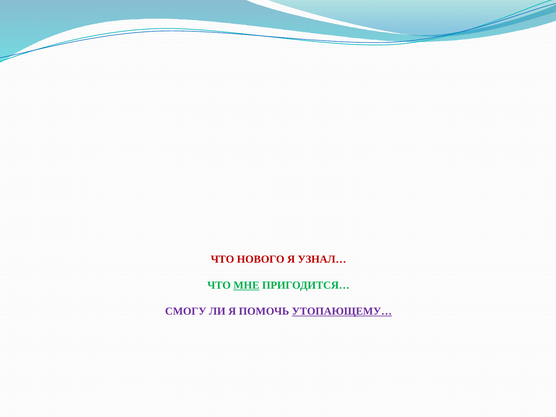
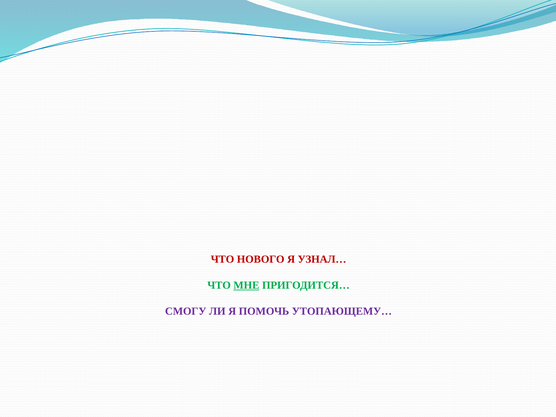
УТОПАЮЩЕМУ… underline: present -> none (342, 311)
